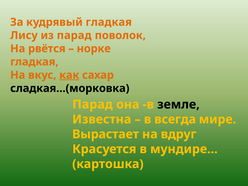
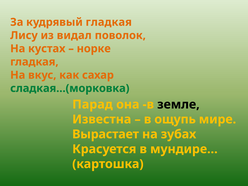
из парад: парад -> видал (74, 35)
рвётся: рвётся -> кустах (47, 49)
как underline: present -> none (69, 75)
сладкая…(морковка colour: black -> green (70, 88)
всегда: всегда -> ощупь (175, 119)
вдруг: вдруг -> зубах (179, 134)
